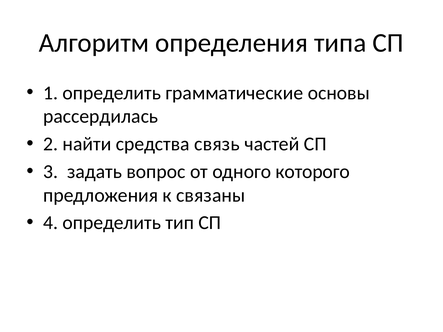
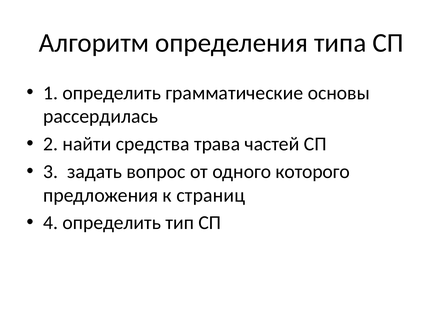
связь: связь -> трава (217, 144)
связаны: связаны -> страниц (211, 195)
